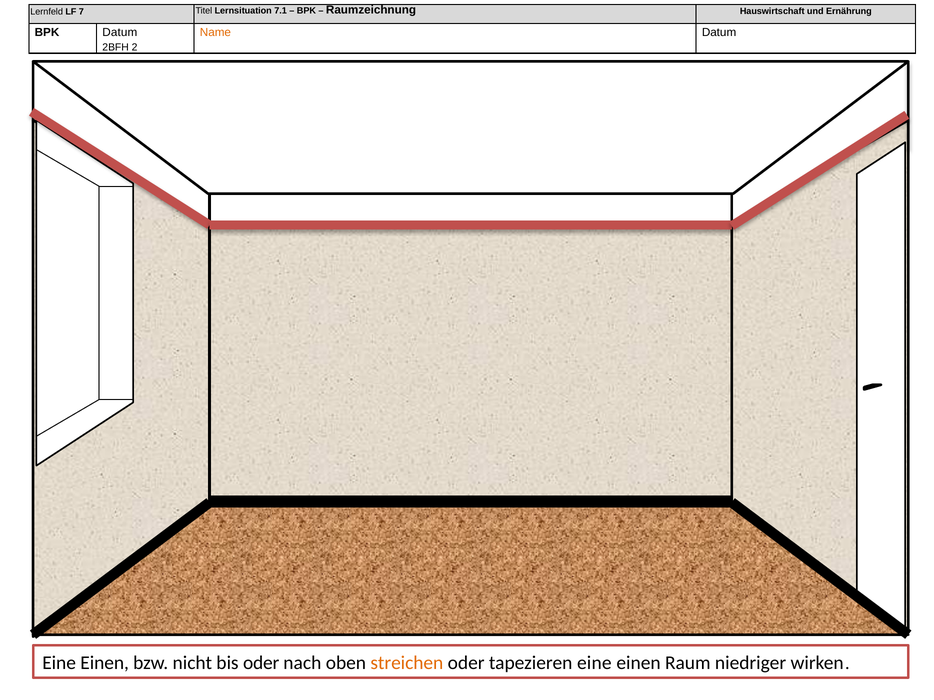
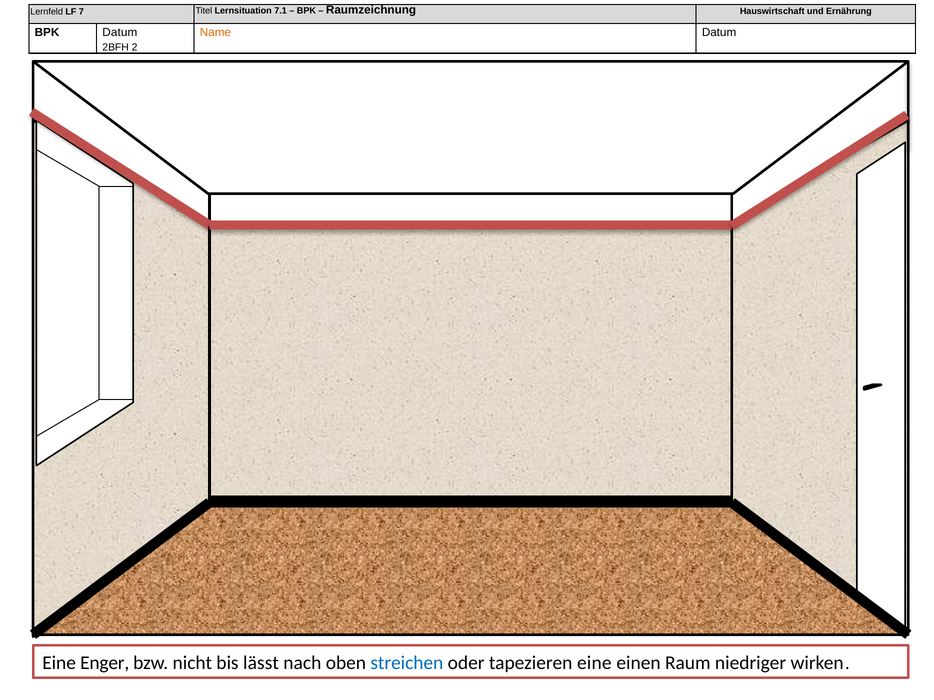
Einen: Einen -> Enger (105, 663)
bis oder: oder -> lässt (261, 663)
streichen colour: orange -> blue (407, 663)
